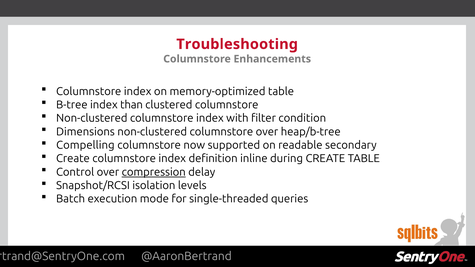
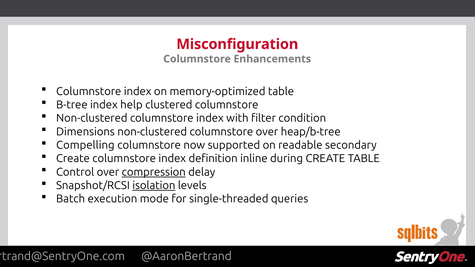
Troubleshooting: Troubleshooting -> Misconfiguration (237, 44)
than: than -> help (131, 105)
isolation underline: none -> present (154, 186)
